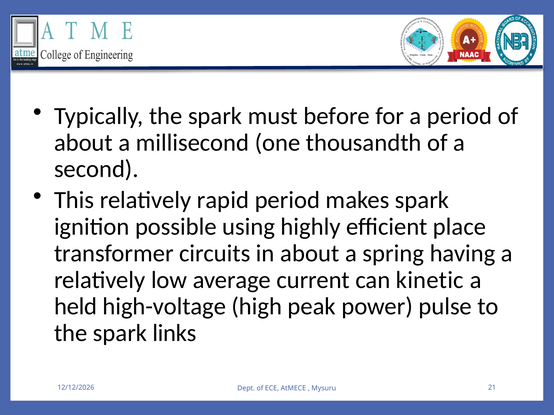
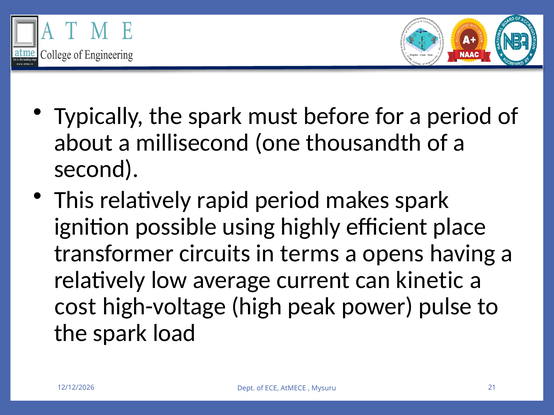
in about: about -> terms (310, 254)
spring: spring -> opens (393, 254)
held: held -> cost (75, 307)
links: links -> load (174, 334)
